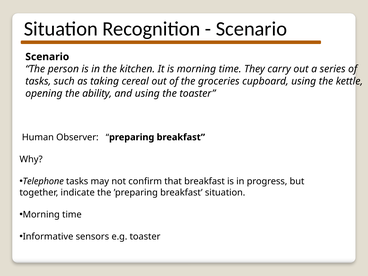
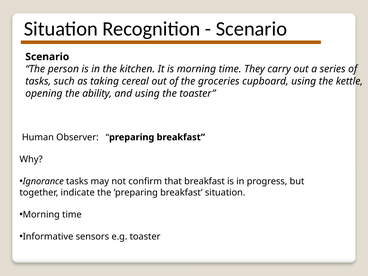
Telephone: Telephone -> Ignorance (43, 181)
